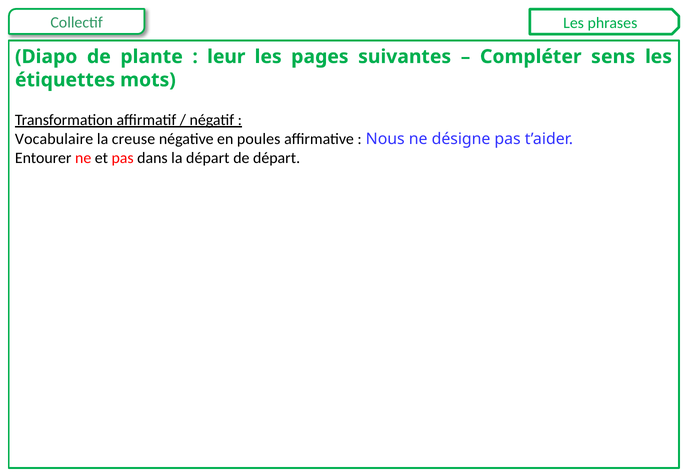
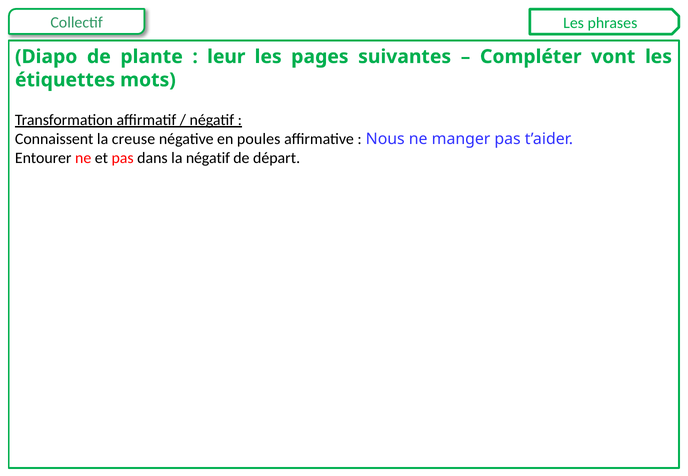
sens: sens -> vont (613, 57)
Vocabulaire: Vocabulaire -> Connaissent (54, 139)
désigne: désigne -> manger (461, 139)
la départ: départ -> négatif (208, 158)
